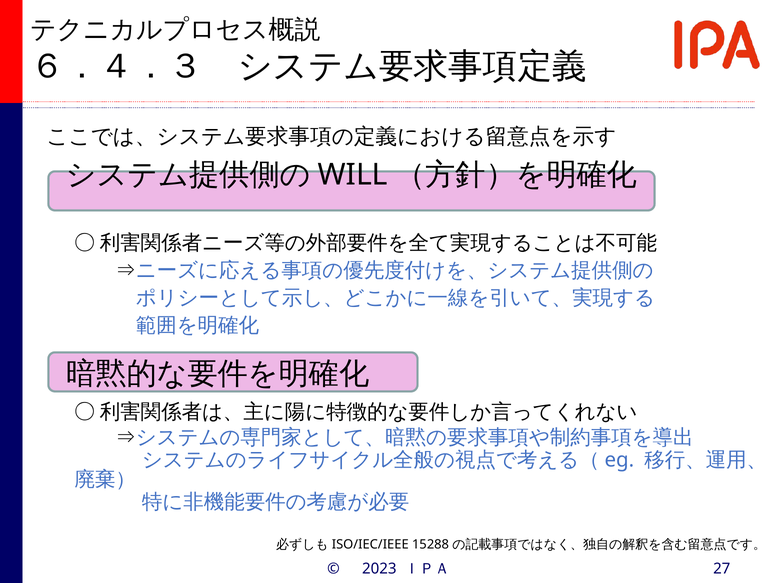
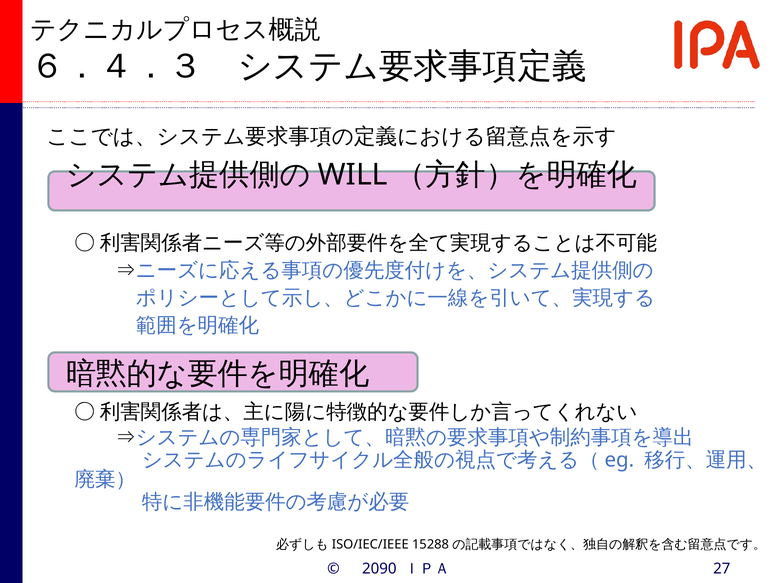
2023: 2023 -> 2090 (379, 569)
